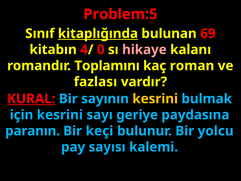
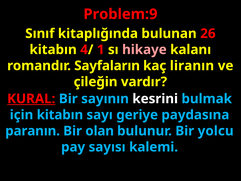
Problem:5: Problem:5 -> Problem:9 (120, 14)
kitaplığında underline: present -> none (98, 34)
69: 69 -> 26 (208, 34)
0: 0 -> 1 (101, 50)
Toplamını: Toplamını -> Sayfaların (107, 66)
roman: roman -> liranın (192, 66)
fazlası: fazlası -> çileğin (96, 82)
kesrini colour: yellow -> white (155, 99)
için kesrini: kesrini -> kitabın (60, 115)
keçi: keçi -> olan (100, 131)
